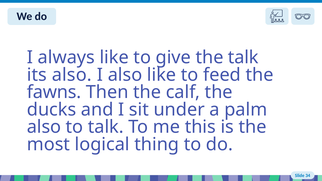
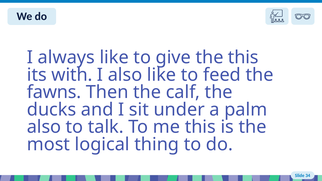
the talk: talk -> this (243, 57)
its also: also -> with (72, 75)
